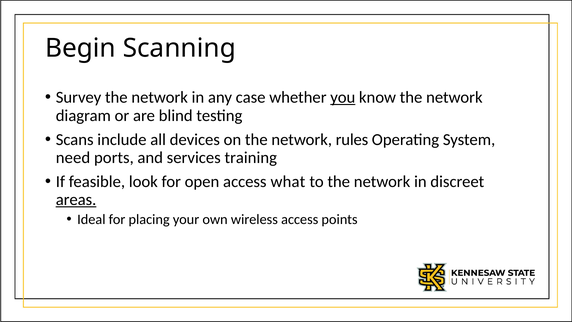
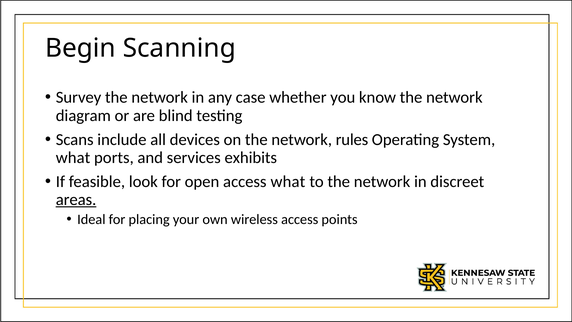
you underline: present -> none (343, 97)
need: need -> what (73, 157)
training: training -> exhibits (251, 157)
